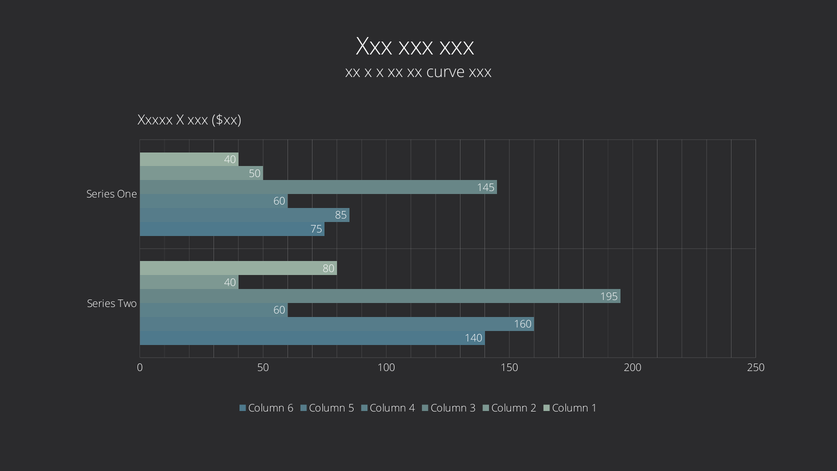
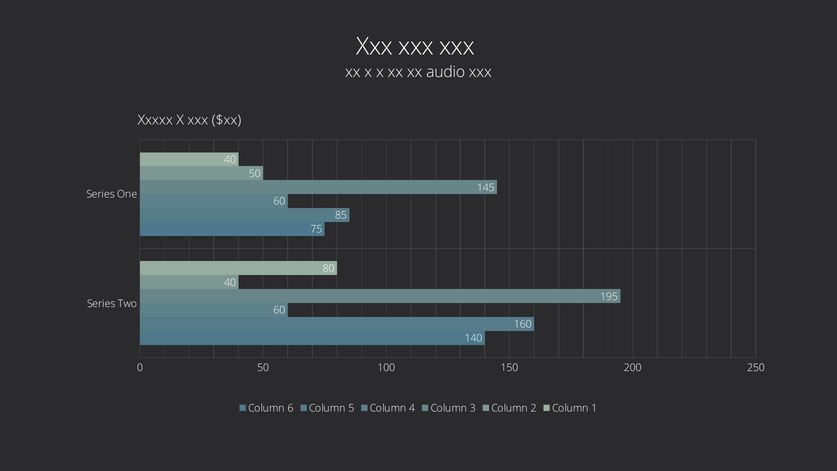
curve: curve -> audio (446, 72)
